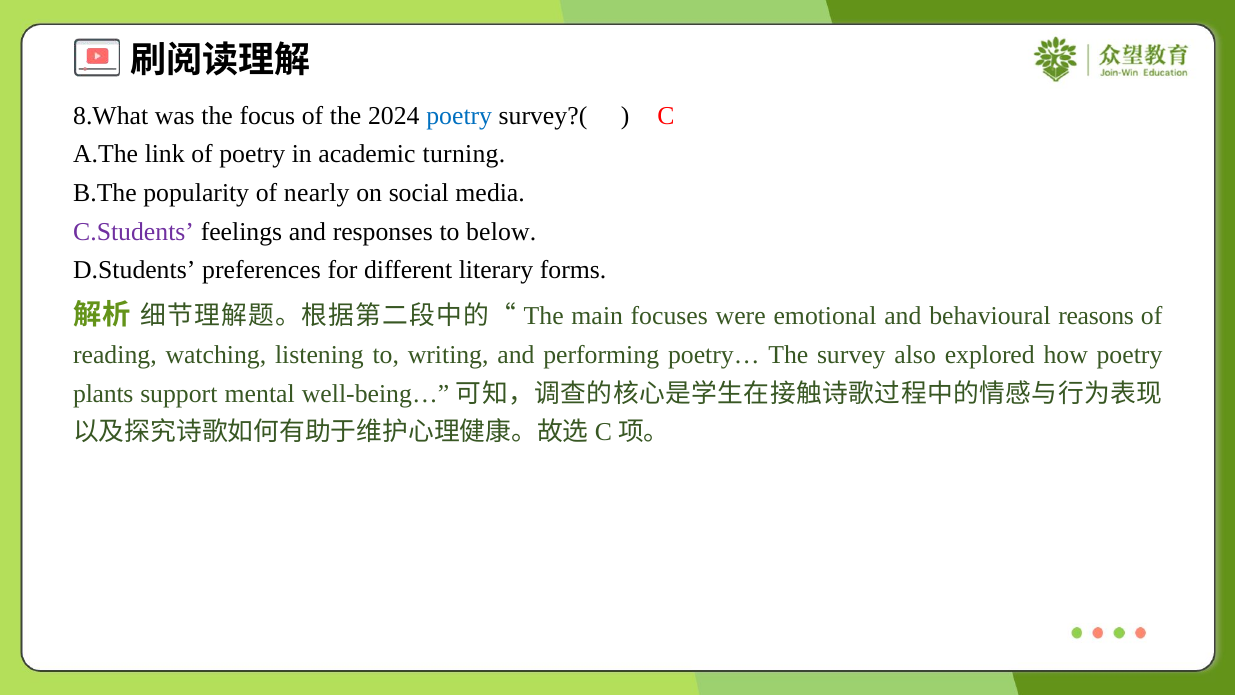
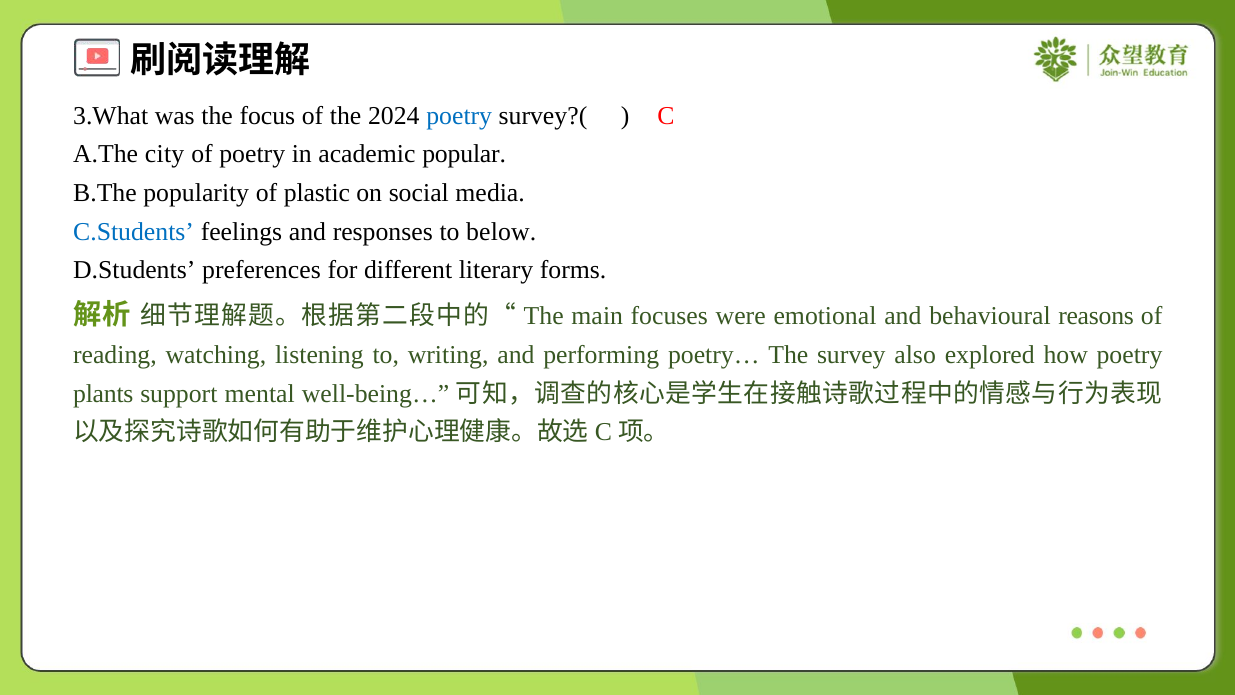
8.What: 8.What -> 3.What (111, 116)
link: link -> city (165, 154)
turning: turning -> popular (464, 154)
nearly: nearly -> plastic (317, 193)
C.Students colour: purple -> blue (134, 232)
